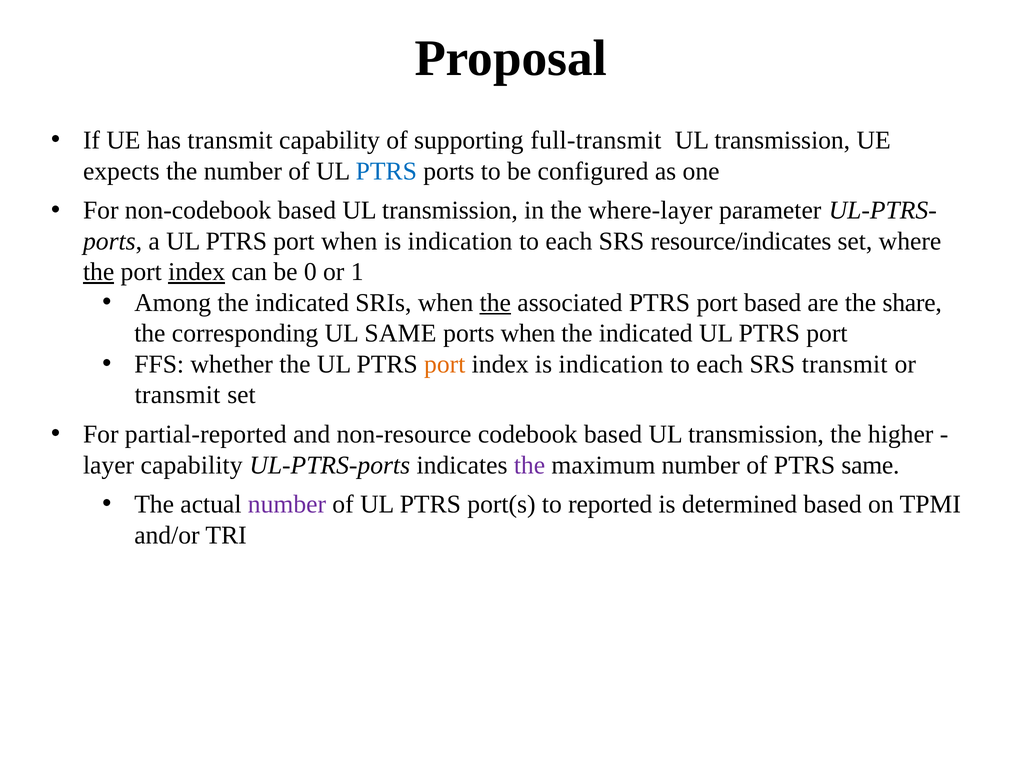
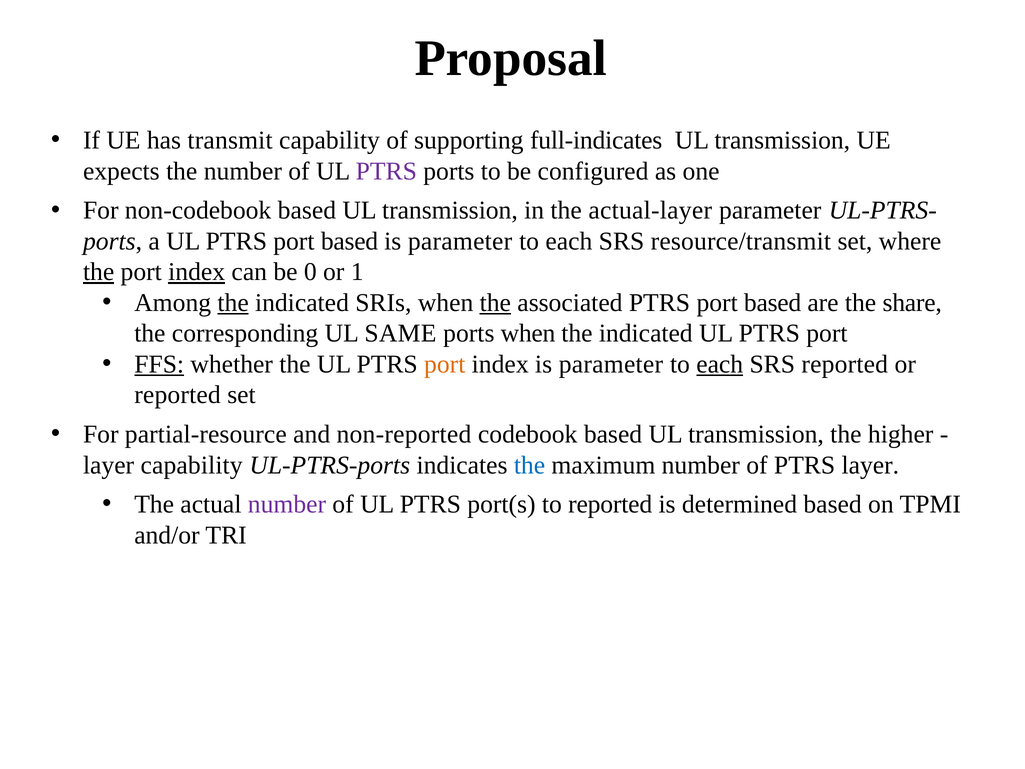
full-transmit: full-transmit -> full-indicates (596, 140)
PTRS colour: blue -> purple (386, 171)
where-layer: where-layer -> actual-layer (650, 210)
UL PTRS port when: when -> based (350, 241)
indication: indication -> parameter (460, 241)
resource/indicates: resource/indicates -> resource/transmit (741, 241)
the underline: none -> present (233, 303)
FFS underline: none -> present (159, 364)
index is indication: indication -> parameter (611, 364)
each underline: none -> present (720, 364)
SRS transmit: transmit -> reported (845, 364)
transmit: transmit -> reported (178, 395)
partial-reported: partial-reported -> partial-resource (206, 434)
non-resource: non-resource -> non-reported (404, 434)
the colour: purple -> blue (530, 465)
PTRS same: same -> layer (870, 465)
